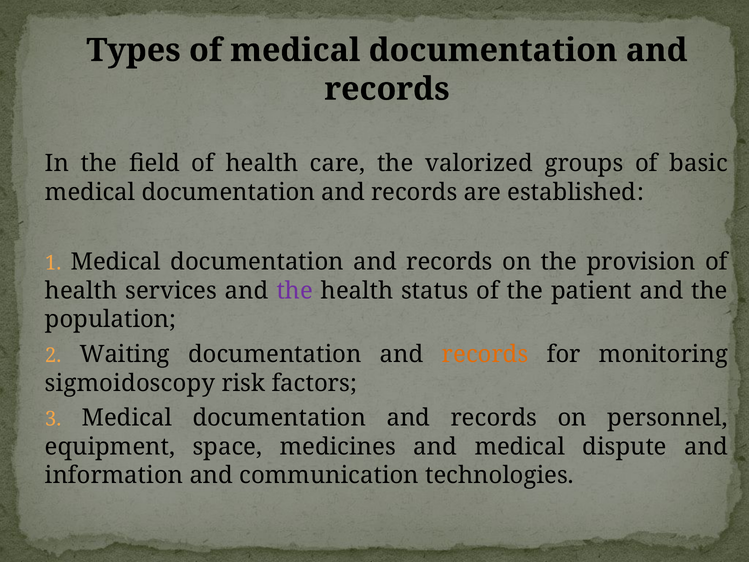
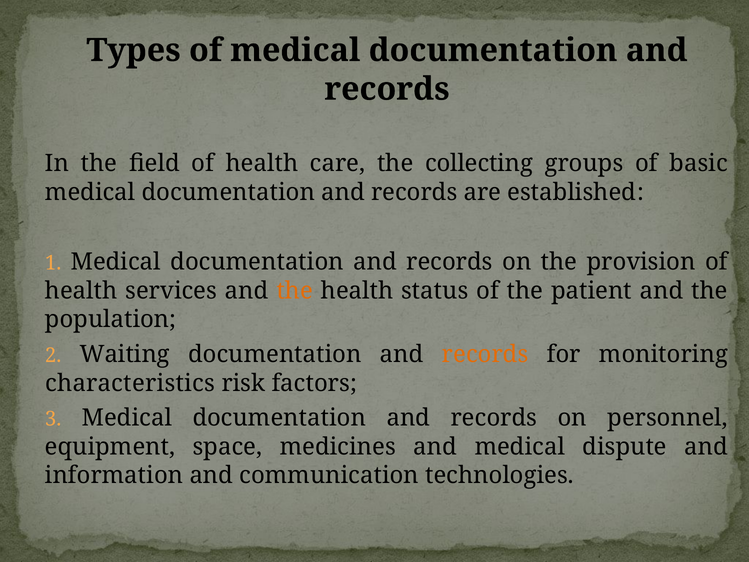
valorized: valorized -> collecting (479, 163)
the colour: purple -> orange (295, 291)
sigmoidoscopy: sigmoidoscopy -> characteristics (130, 383)
